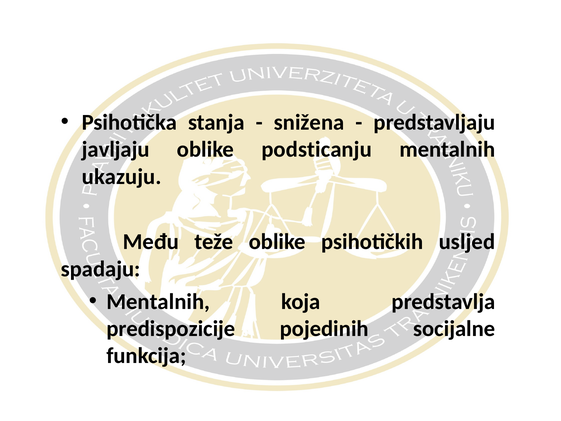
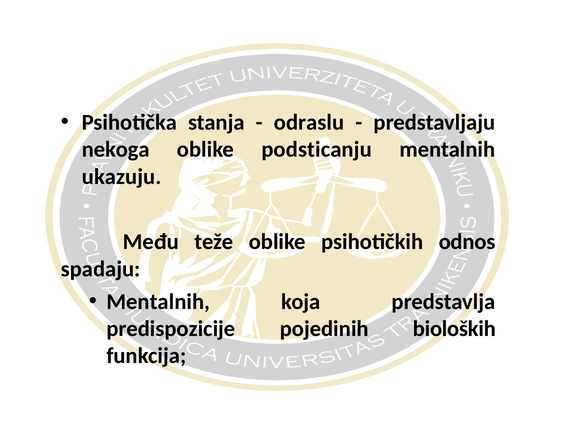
snižena: snižena -> odraslu (309, 122)
javljaju: javljaju -> nekoga (116, 149)
usljed: usljed -> odnos (467, 242)
socijalne: socijalne -> bioloških (454, 329)
